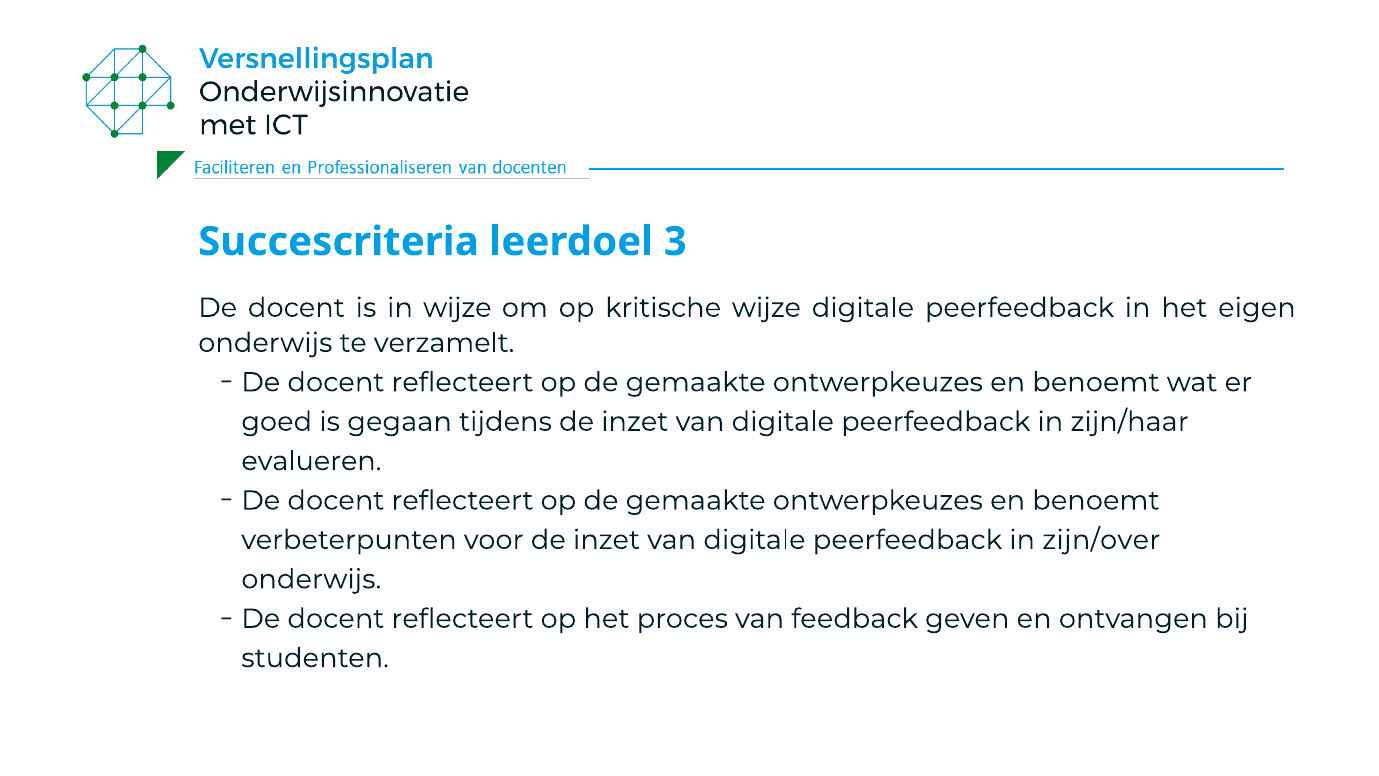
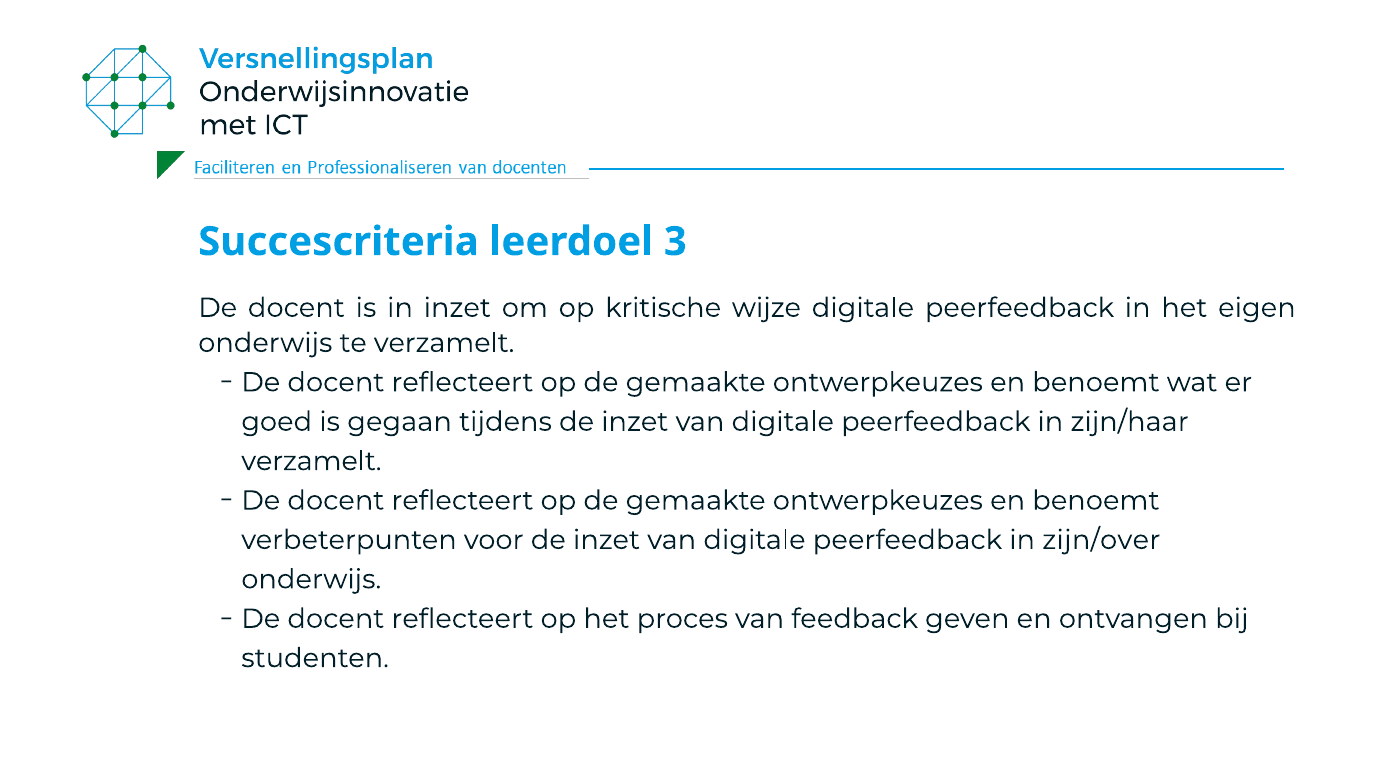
in wijze: wijze -> inzet (457, 308)
evalueren: evalueren -> verzamelt (311, 461)
